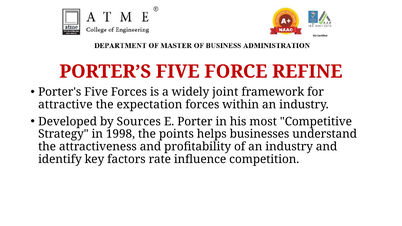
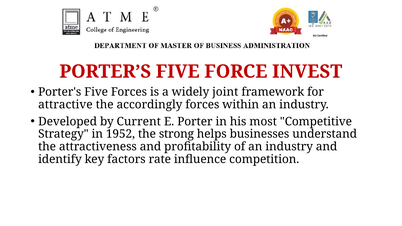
REFINE: REFINE -> INVEST (307, 72)
expectation: expectation -> accordingly (149, 105)
Sources: Sources -> Current (139, 122)
1998: 1998 -> 1952 (120, 134)
points: points -> strong (176, 134)
